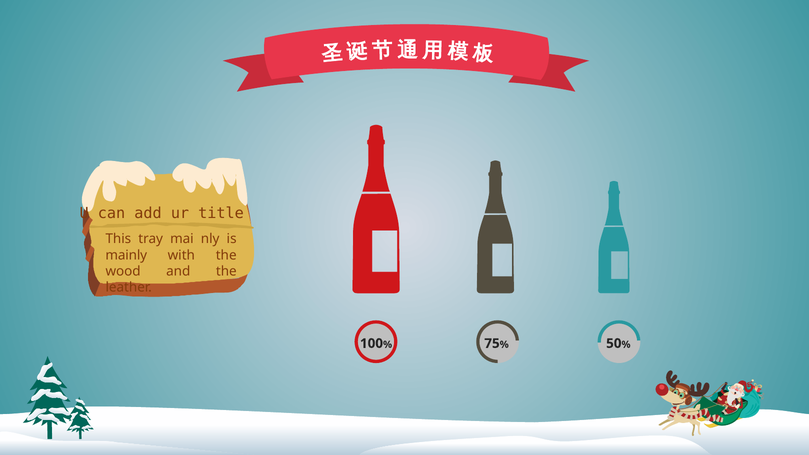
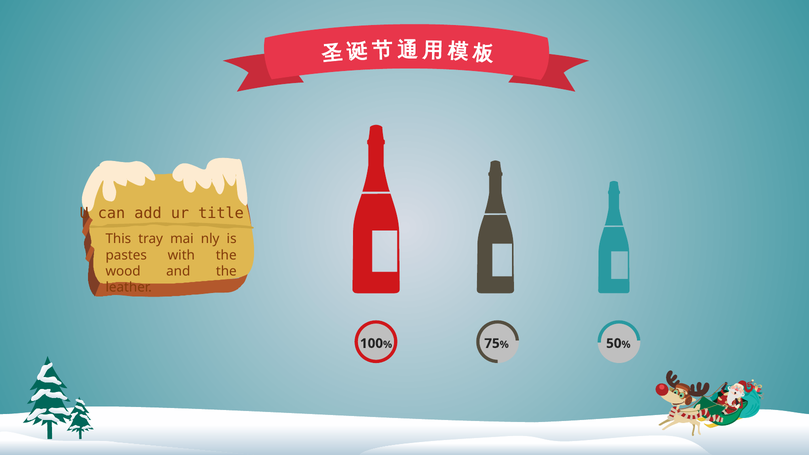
mainly: mainly -> pastes (126, 255)
